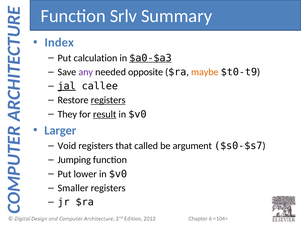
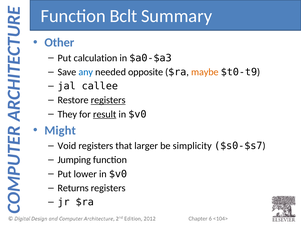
Srlv: Srlv -> Bclt (123, 16)
Index: Index -> Other (59, 43)
$a0-$a3 underline: present -> none (150, 58)
any colour: purple -> blue (86, 72)
jal underline: present -> none (67, 86)
Larger: Larger -> Might (60, 130)
called: called -> larger (146, 146)
argument: argument -> simplicity (192, 146)
Smaller: Smaller -> Returns (73, 188)
